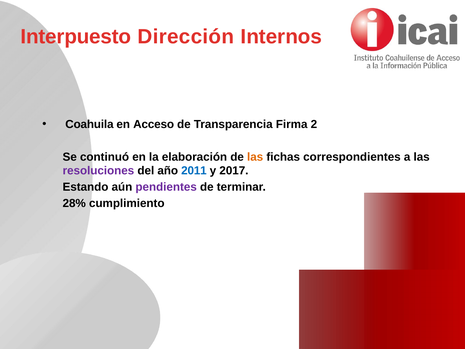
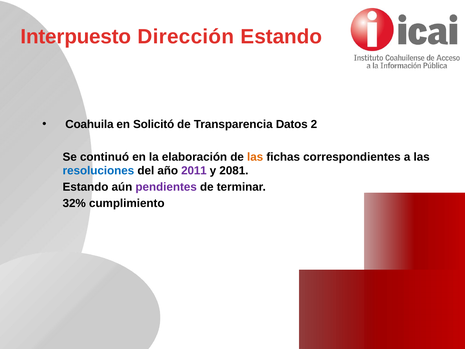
Dirección Internos: Internos -> Estando (281, 37)
Acceso: Acceso -> Solicitó (154, 124)
Firma: Firma -> Datos (292, 124)
resoluciones colour: purple -> blue (98, 171)
2011 colour: blue -> purple (194, 171)
2017: 2017 -> 2081 (234, 171)
28%: 28% -> 32% (74, 203)
